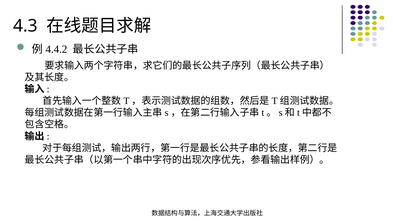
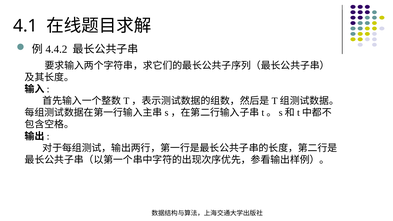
4.3: 4.3 -> 4.1 (25, 26)
